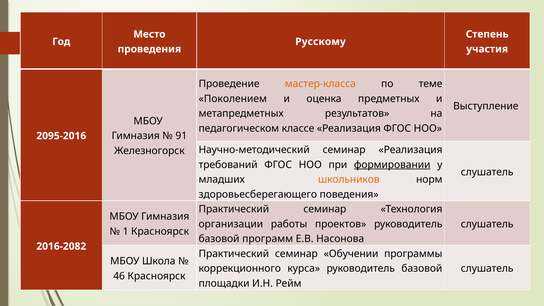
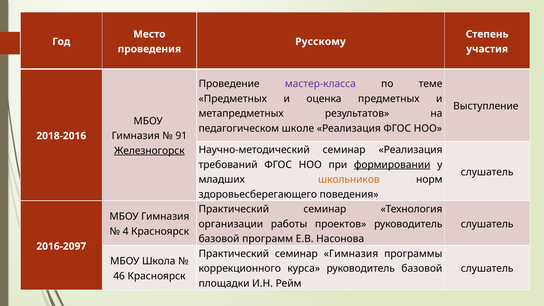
мастер-класса colour: orange -> purple (320, 84)
Поколением: Поколением -> Предметных (233, 99)
классе: классе -> школе (298, 128)
2095-2016: 2095-2016 -> 2018-2016 (61, 136)
Железногорск underline: none -> present (149, 151)
1: 1 -> 4 (126, 231)
2016-2082: 2016-2082 -> 2016-2097 (61, 246)
семинар Обучении: Обучении -> Гимназия (351, 254)
